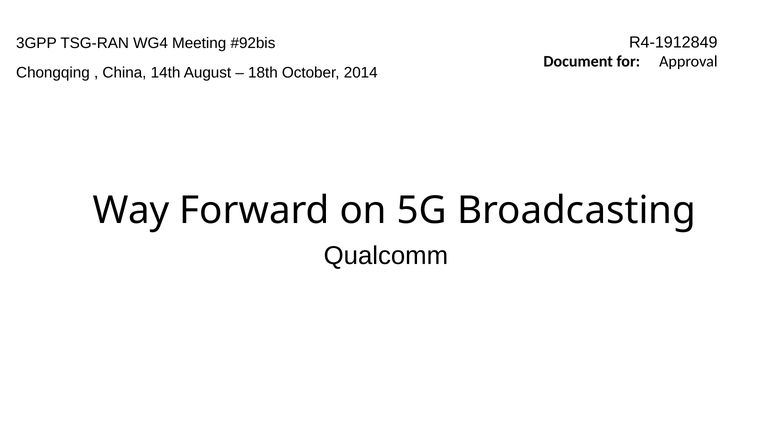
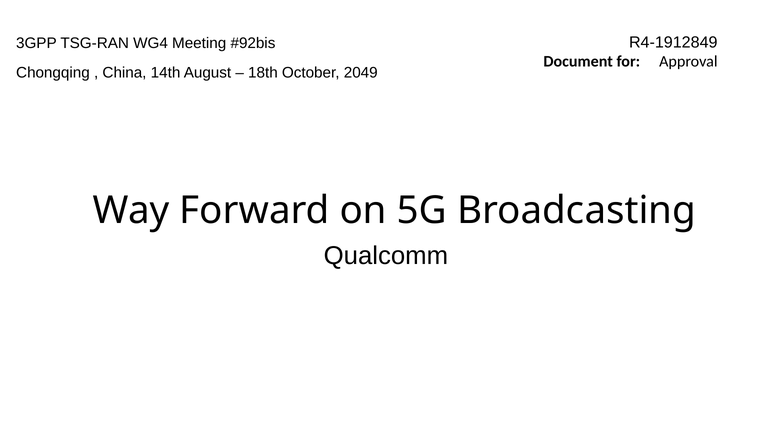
2014: 2014 -> 2049 (361, 73)
